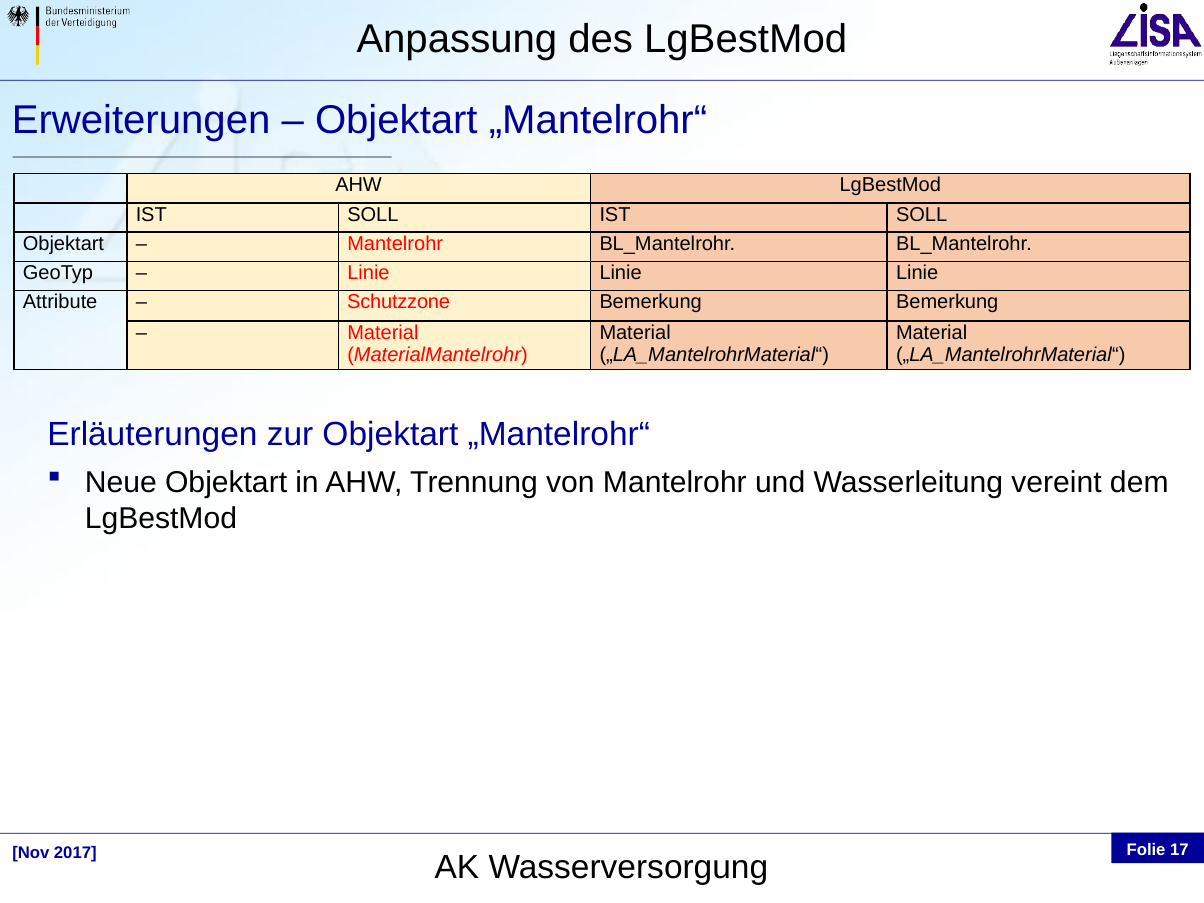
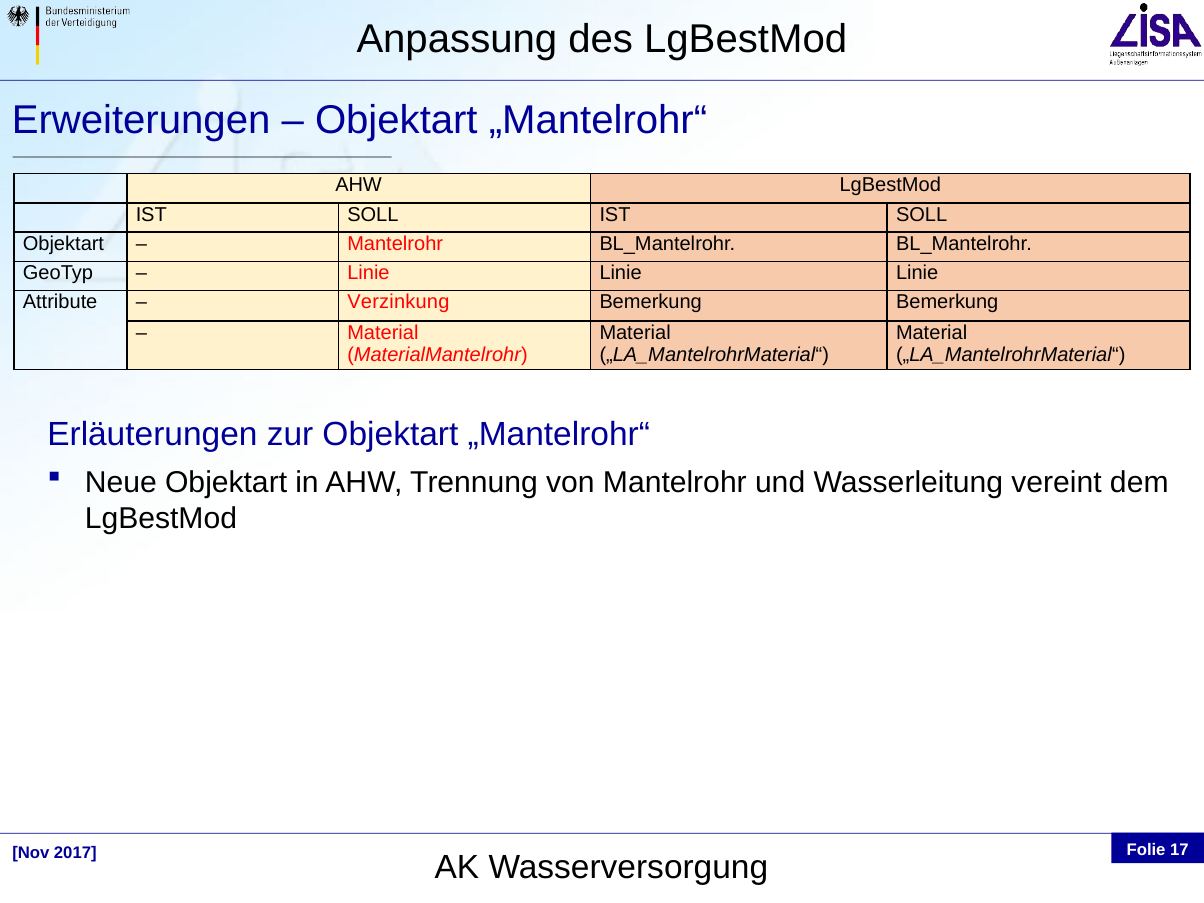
Schutzzone: Schutzzone -> Verzinkung (398, 302)
